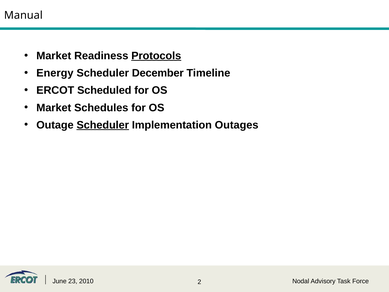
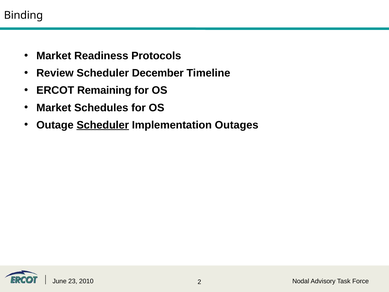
Manual: Manual -> Binding (23, 15)
Protocols underline: present -> none (156, 56)
Energy: Energy -> Review (55, 73)
Scheduled: Scheduled -> Remaining (104, 90)
